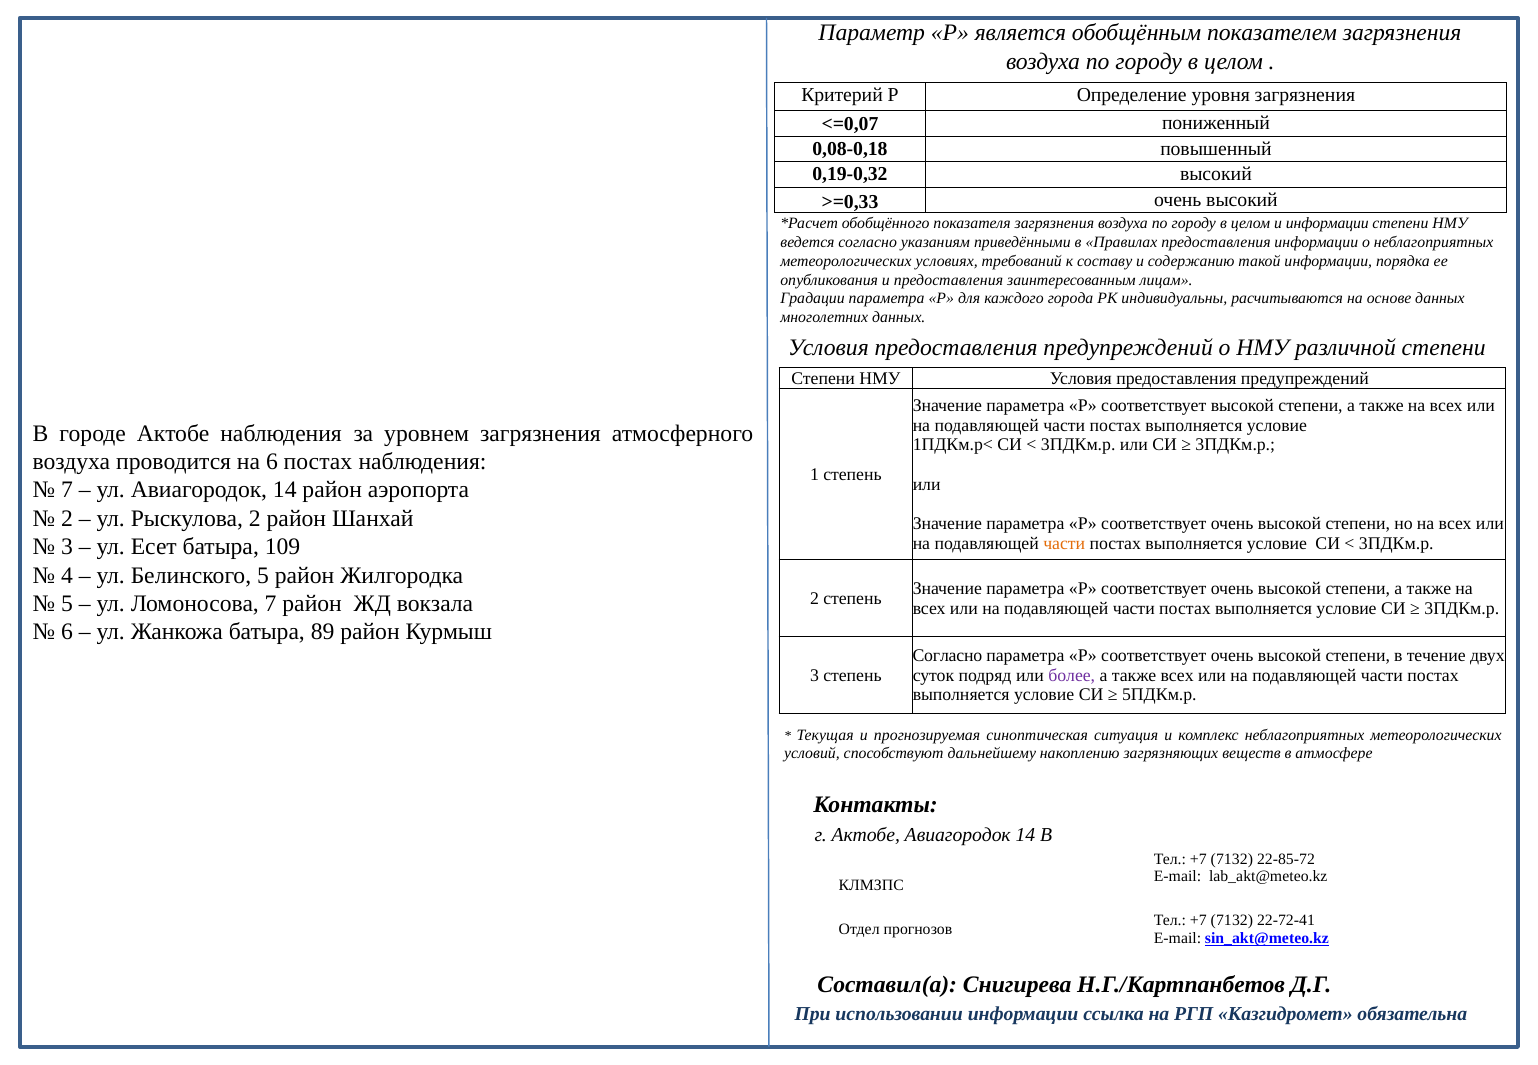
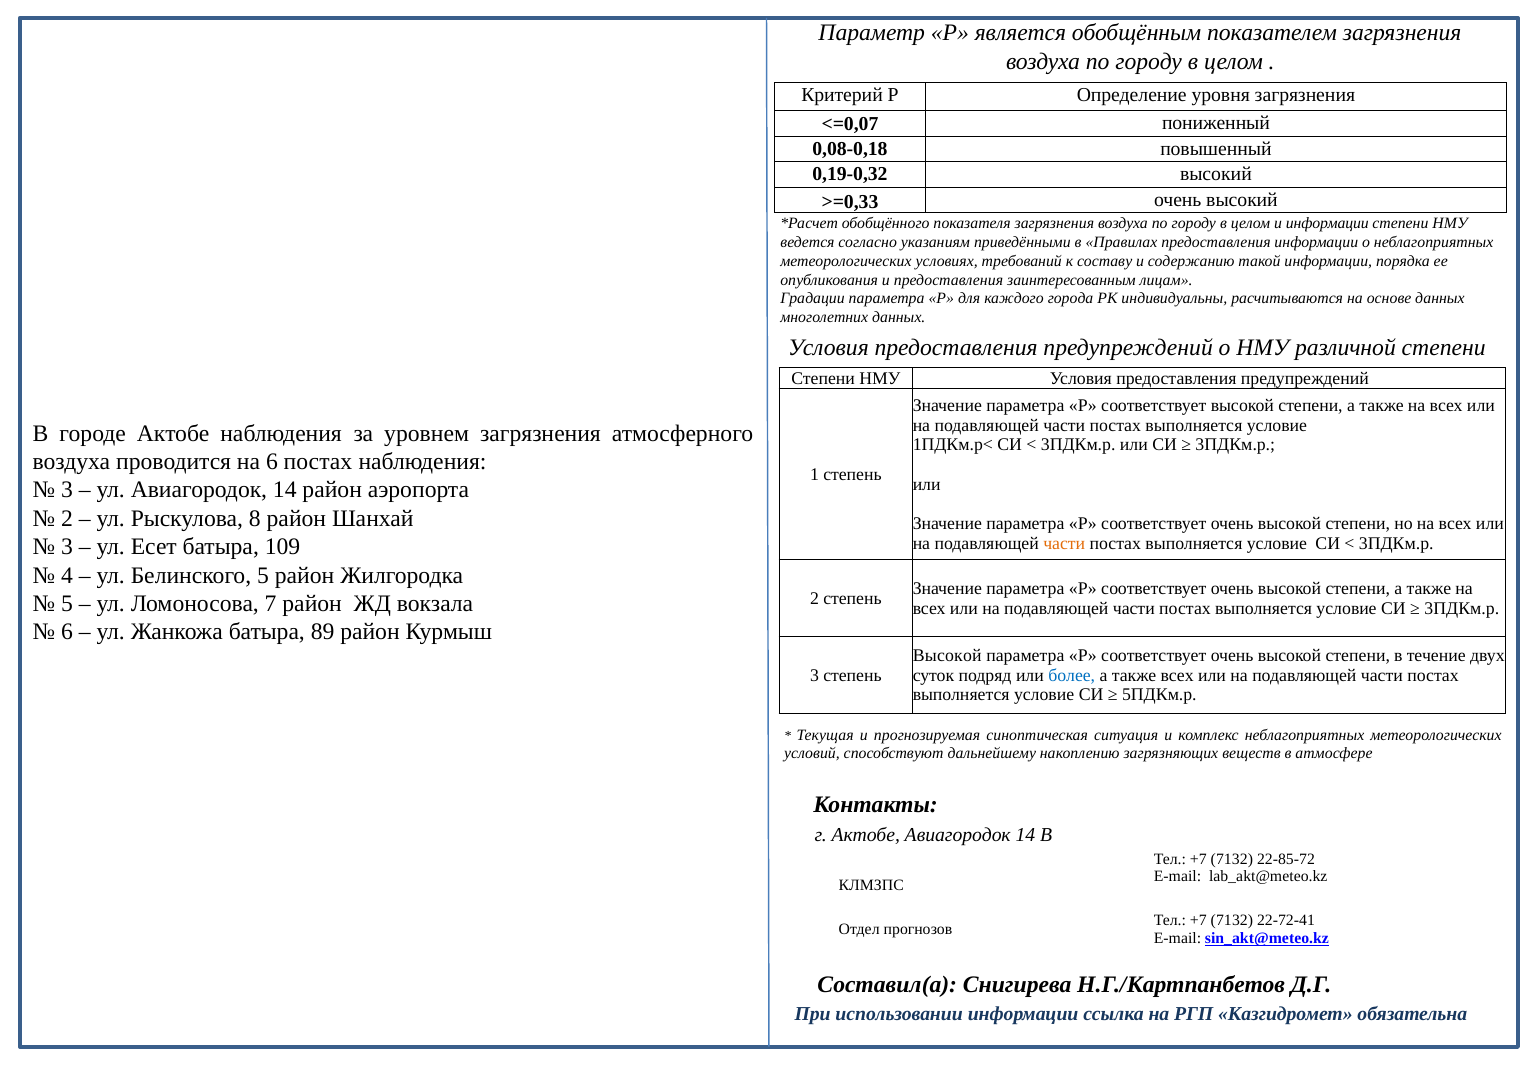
7: 7 -> 3 (67, 490)
Рыскулова 2: 2 -> 8 (255, 518)
Согласно: Согласно -> Высокой (947, 656)
более colour: purple -> blue (1072, 675)
